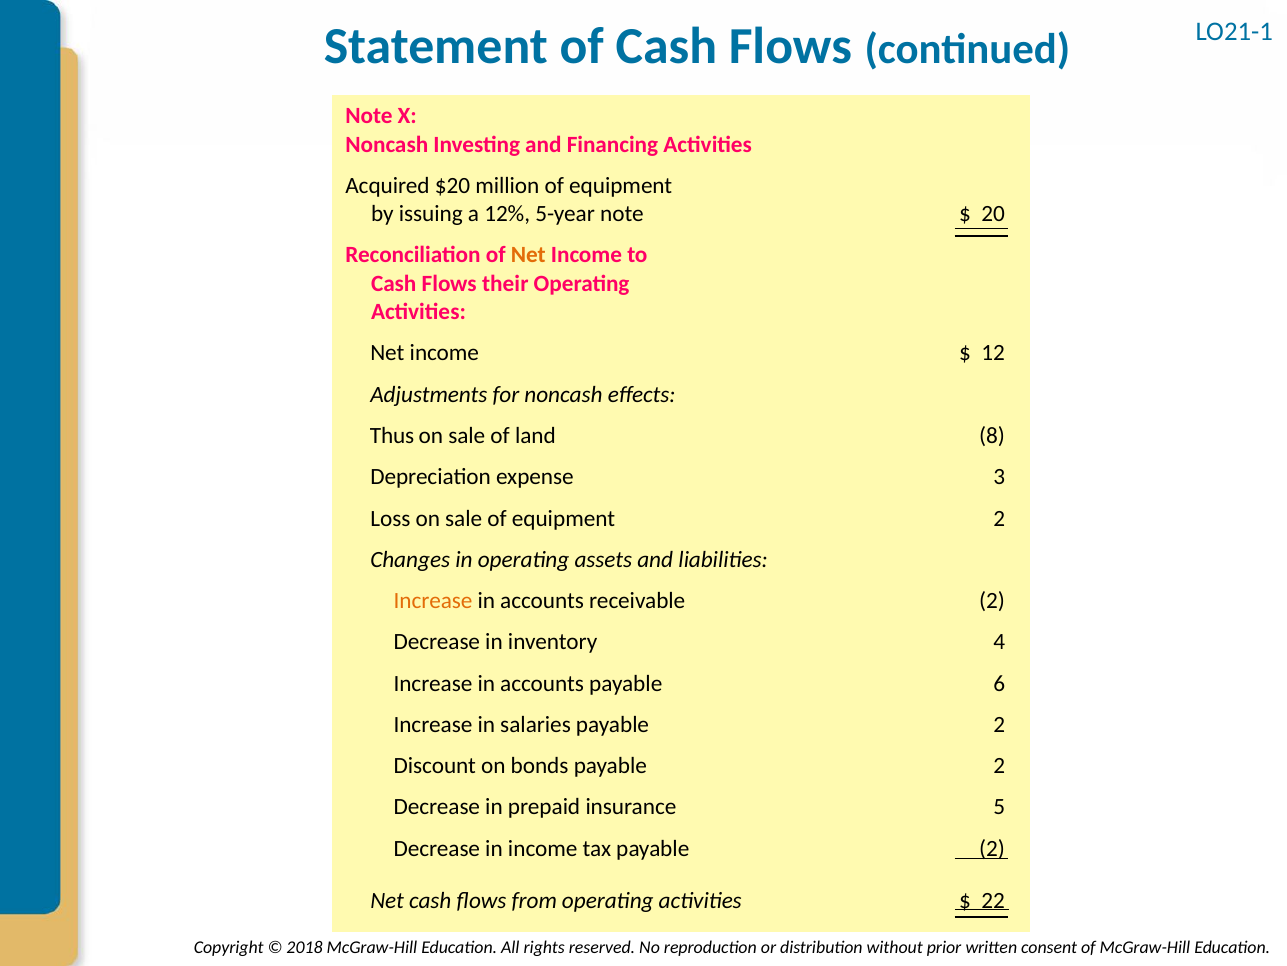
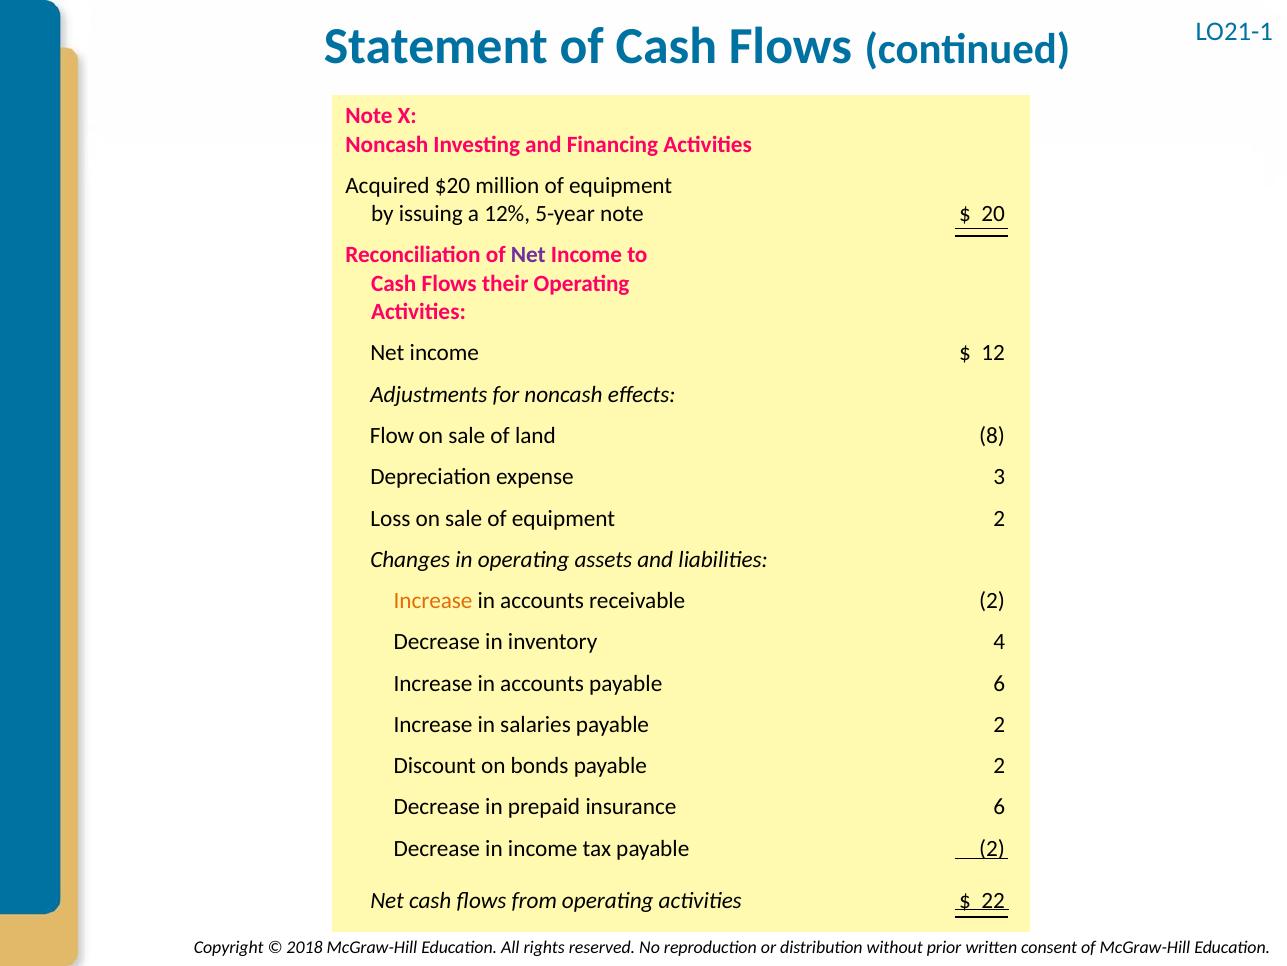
Net colour: orange -> purple (528, 255)
Thus: Thus -> Flow (392, 435)
insurance 5: 5 -> 6 (999, 807)
